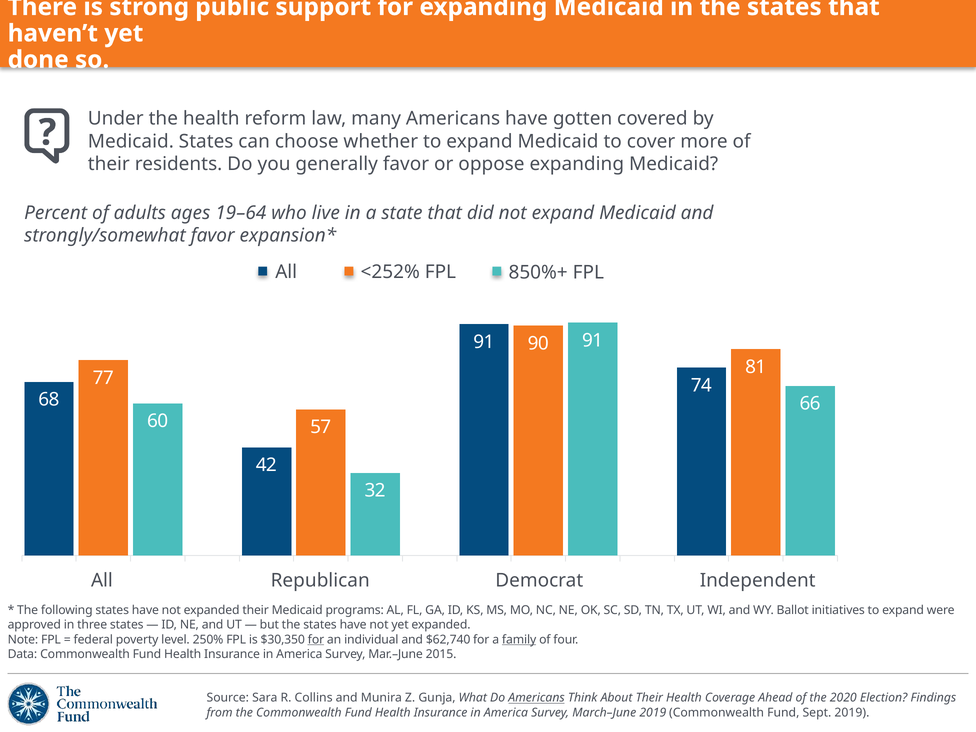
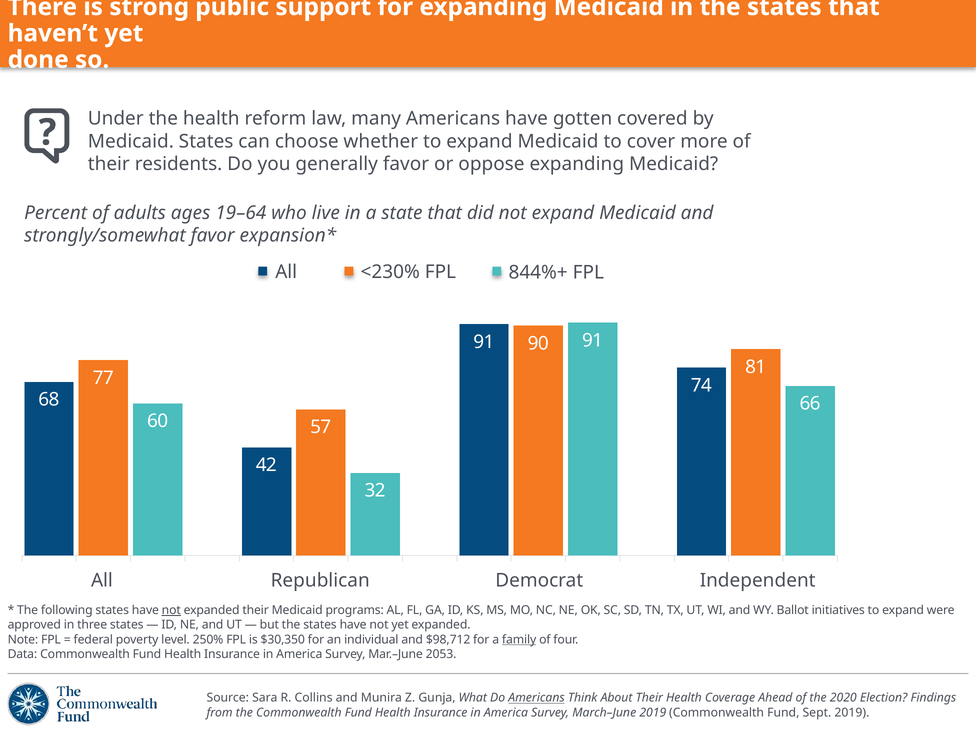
<252%: <252% -> <230% (390, 272)
850%+: 850%+ -> 844%+ (538, 273)
not underline: none -> present (171, 610)
for underline: present -> none (316, 640)
$62,740: $62,740 -> $98,712 (448, 640)
2015: 2015 -> 2053 (441, 654)
